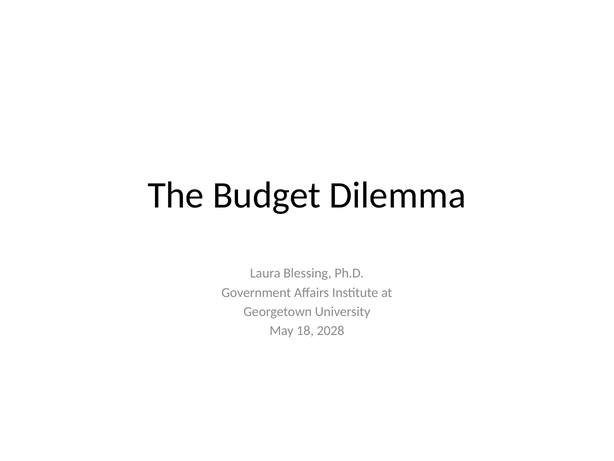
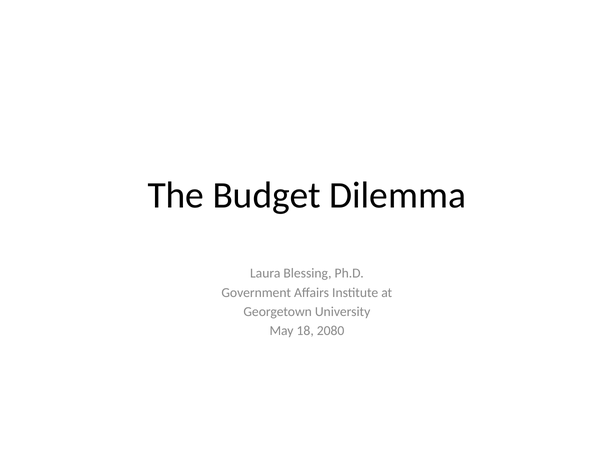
2028: 2028 -> 2080 (331, 330)
